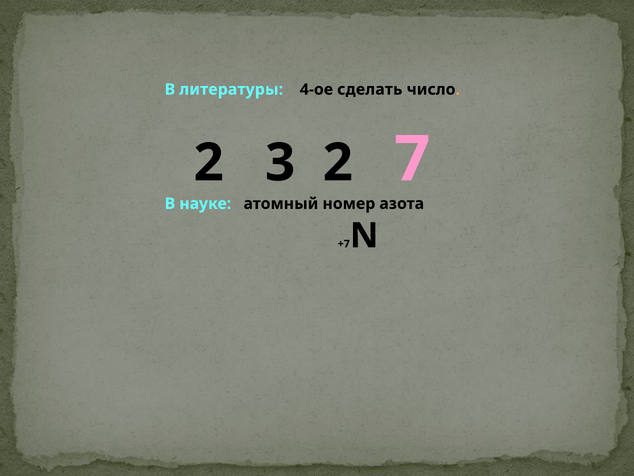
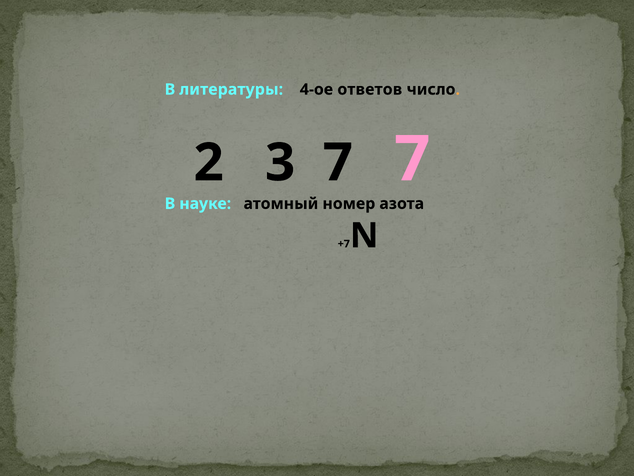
сделать: сделать -> ответов (370, 89)
3 2: 2 -> 7 (338, 163)
